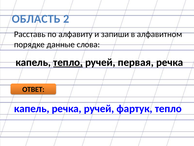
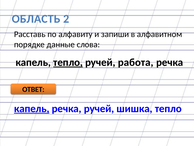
первая: первая -> работа (136, 62)
капель underline: none -> present (32, 108)
фартук: фартук -> шишка (134, 108)
